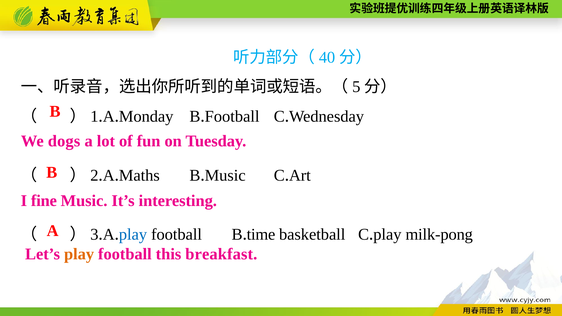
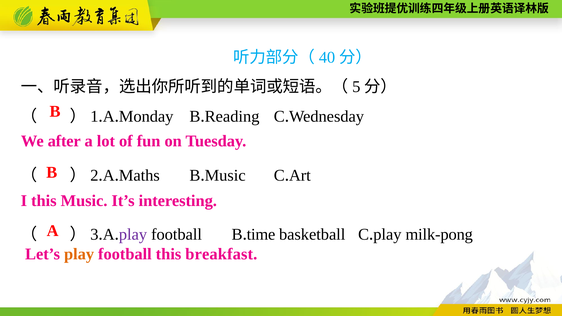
Football: Football -> Reading (232, 116)
dogs: dogs -> after (64, 141)
I fine: fine -> this (44, 201)
play colour: blue -> purple (133, 234)
